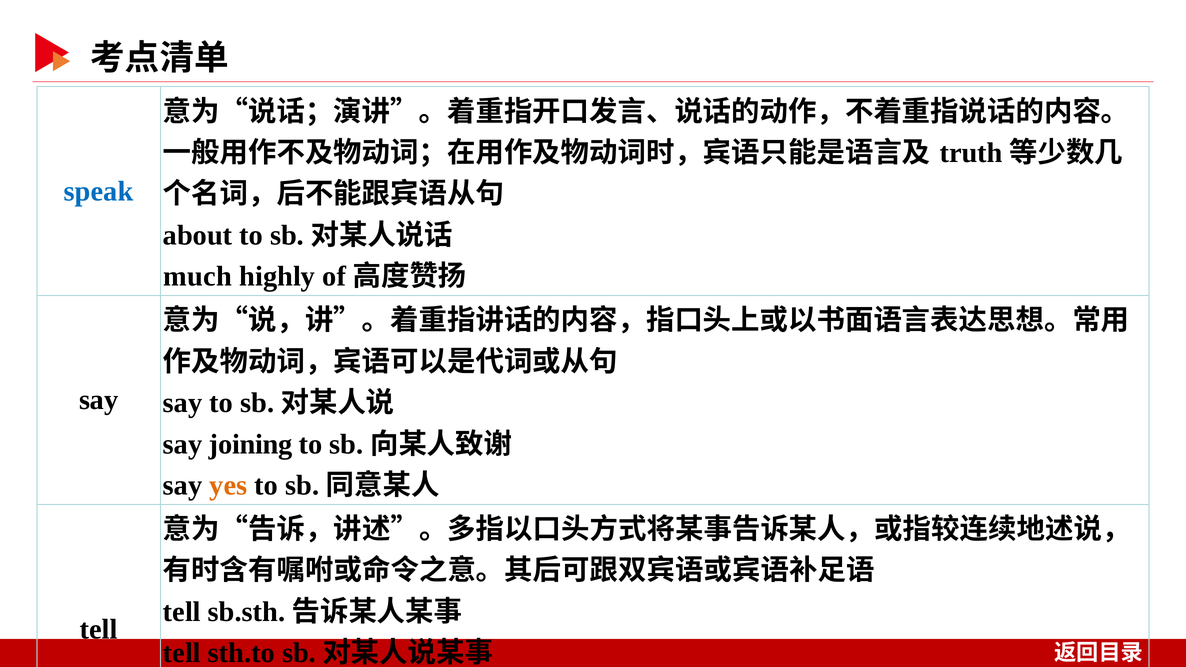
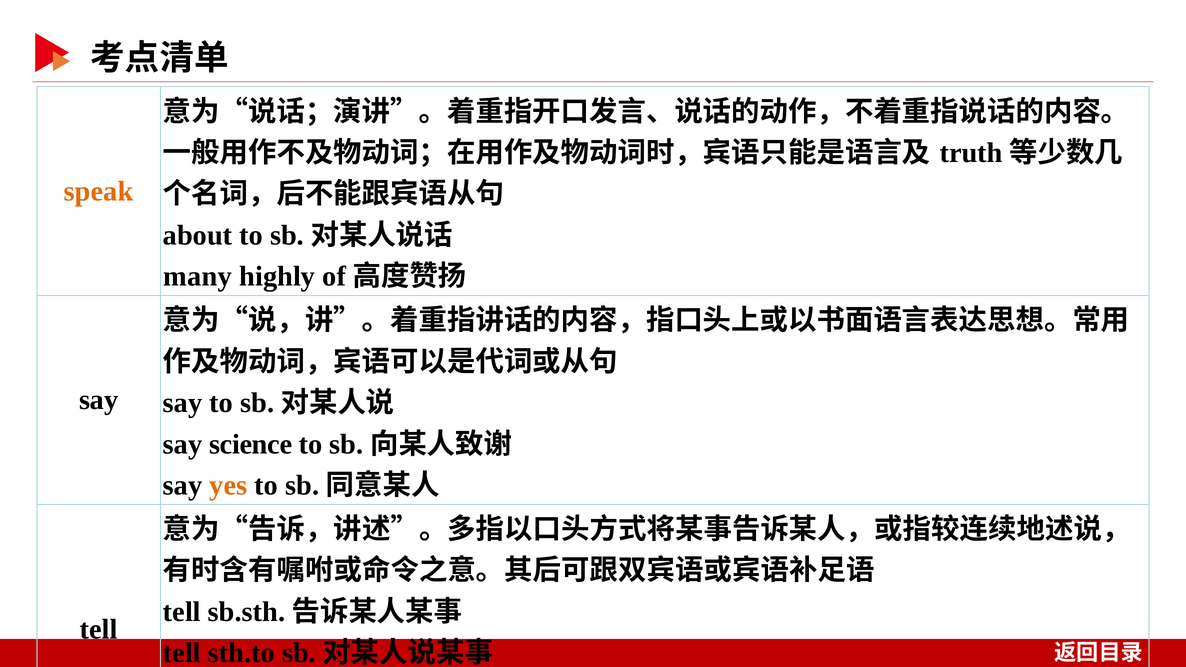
speak colour: blue -> orange (99, 191)
much: much -> many (197, 277)
joining: joining -> science (251, 444)
